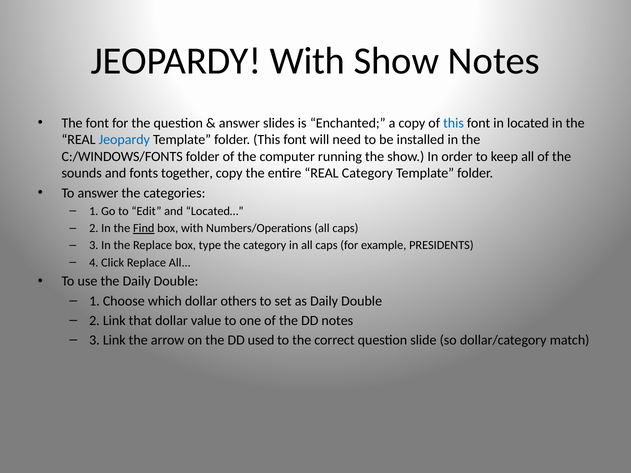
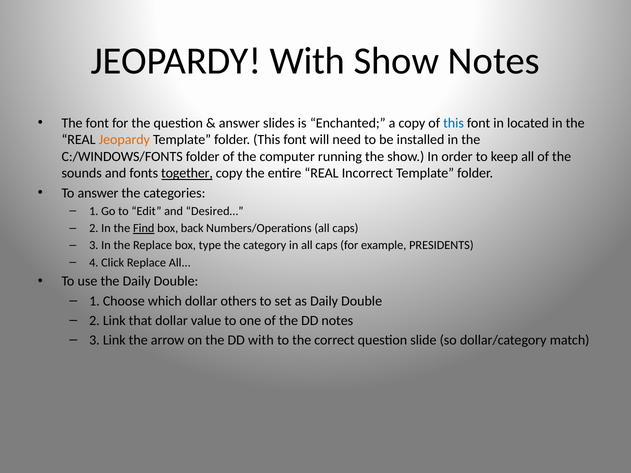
Jeopardy colour: blue -> orange (124, 140)
together underline: none -> present (187, 173)
REAL Category: Category -> Incorrect (367, 173)
Located…: Located… -> Desired… (215, 211)
box with: with -> back (192, 228)
DD used: used -> with (261, 340)
